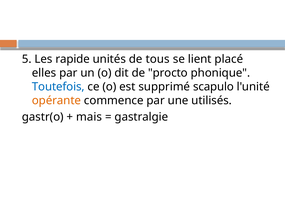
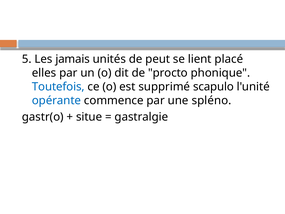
rapide: rapide -> jamais (73, 59)
tous: tous -> peut (158, 59)
opérante colour: orange -> blue (56, 100)
utilisés: utilisés -> spléno (212, 100)
mais: mais -> situe (89, 117)
